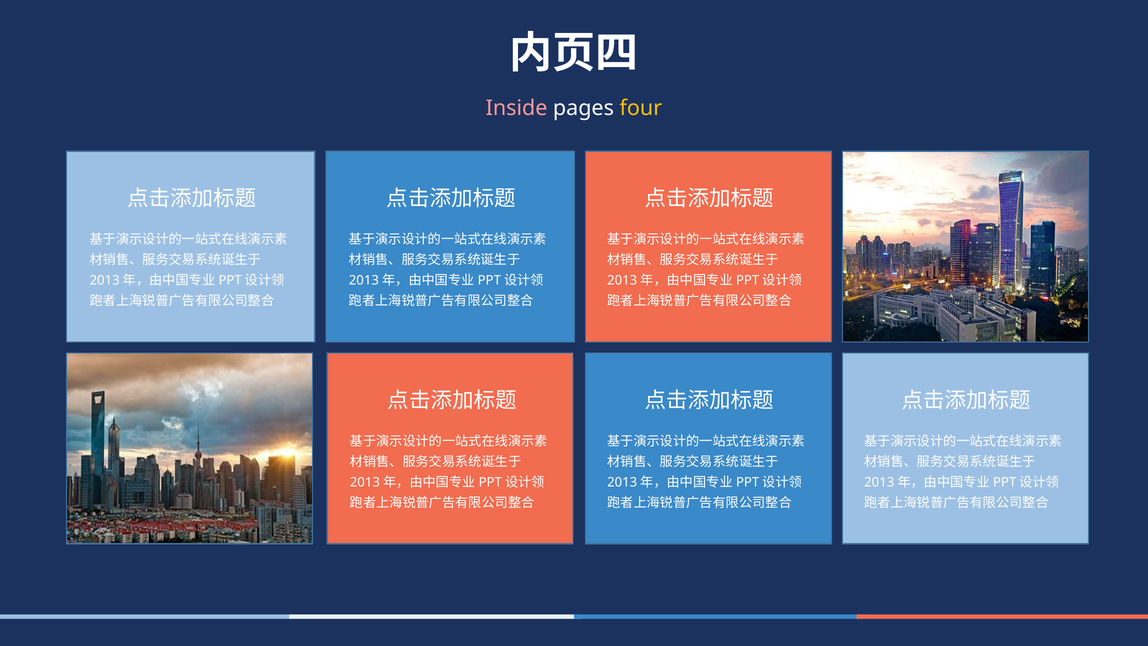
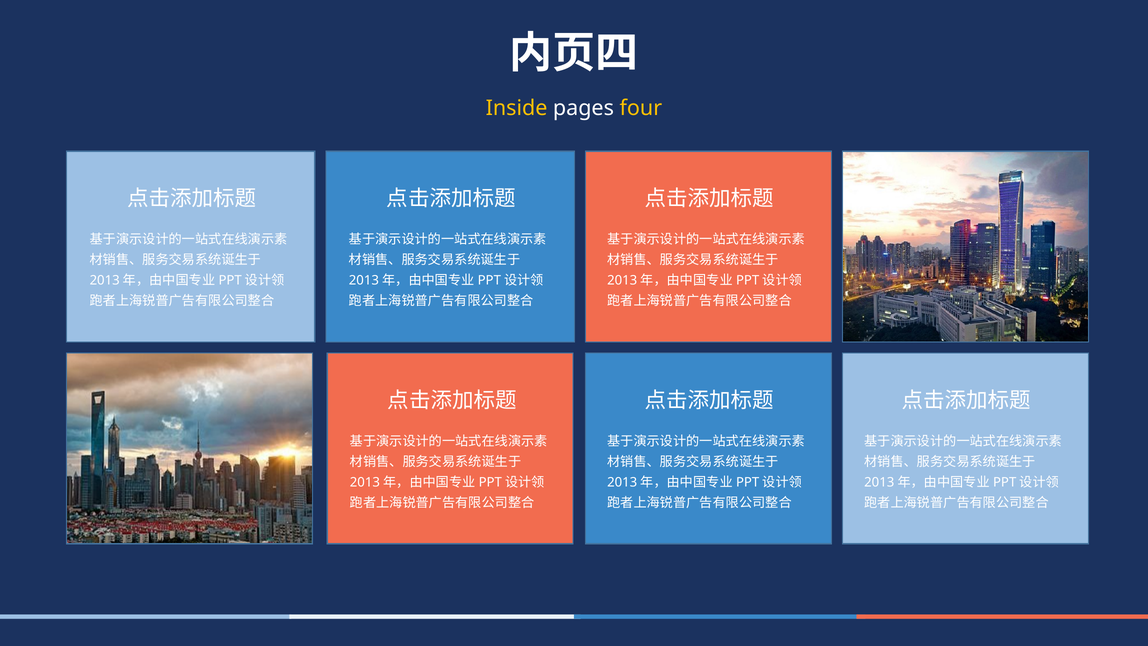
Inside colour: pink -> yellow (517, 108)
